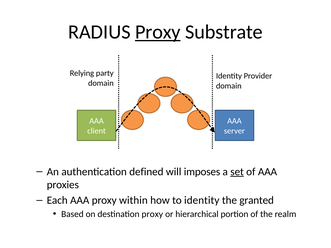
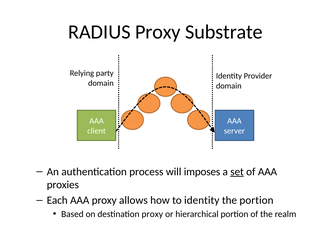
Proxy underline: present -> none (158, 32)
defined: defined -> process (146, 172)
within: within -> allows (133, 200)
the granted: granted -> portion (256, 200)
